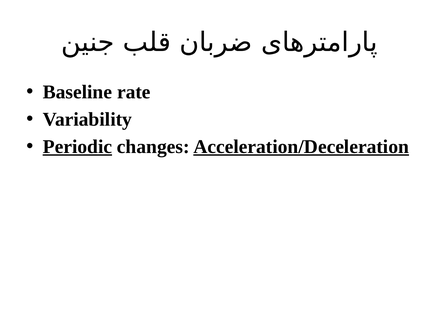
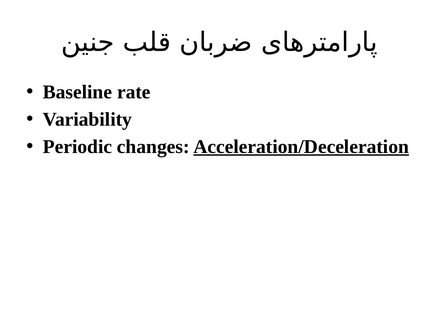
Periodic underline: present -> none (77, 147)
